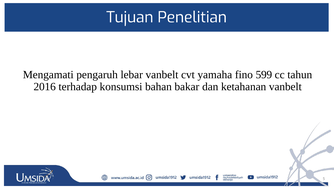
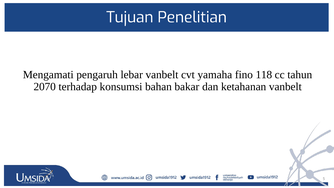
599: 599 -> 118 (264, 75)
2016: 2016 -> 2070 (45, 87)
